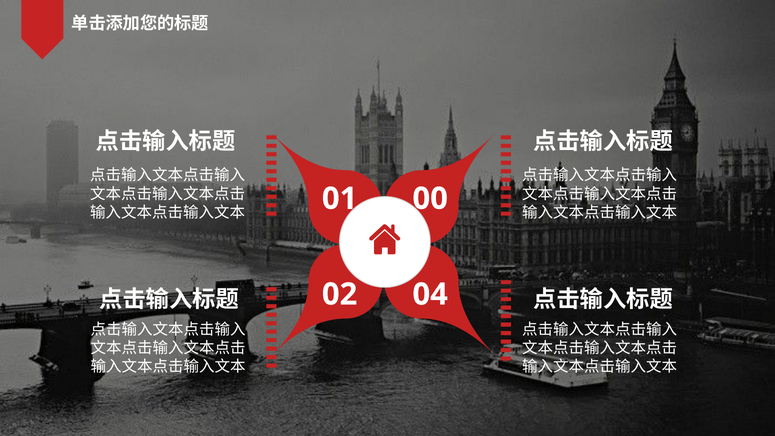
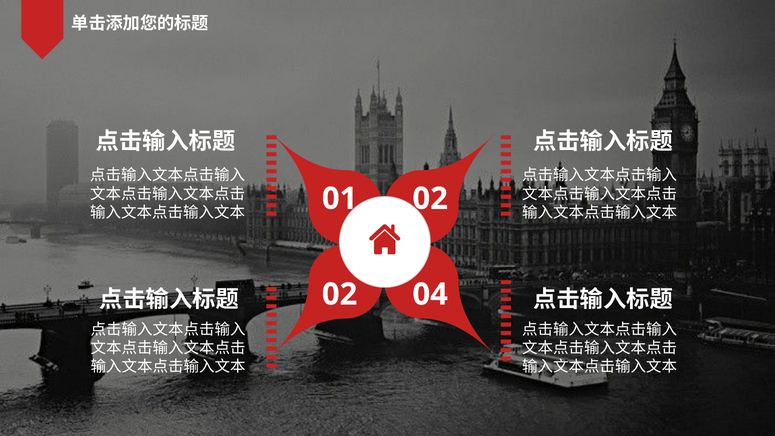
01 00: 00 -> 02 (430, 199)
